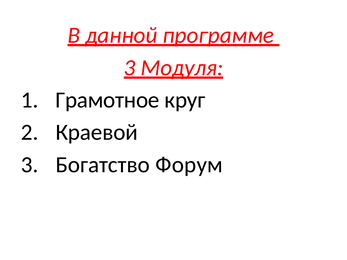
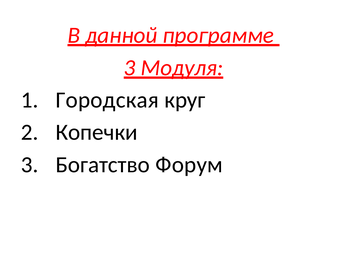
Грамотное: Грамотное -> Городская (107, 100)
Краевой: Краевой -> Копечки (97, 132)
